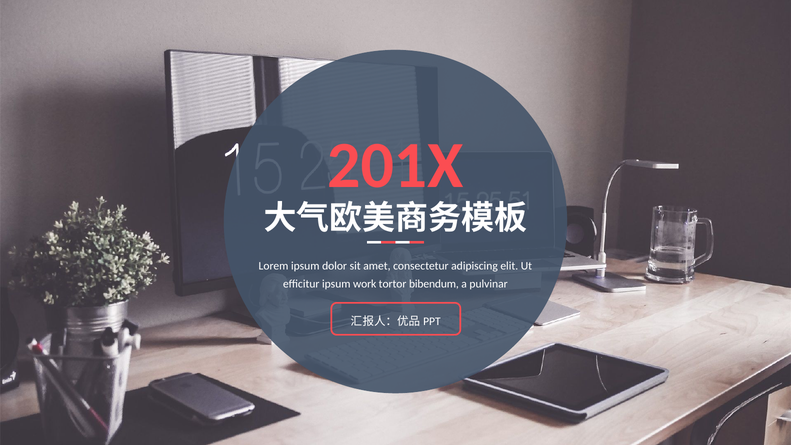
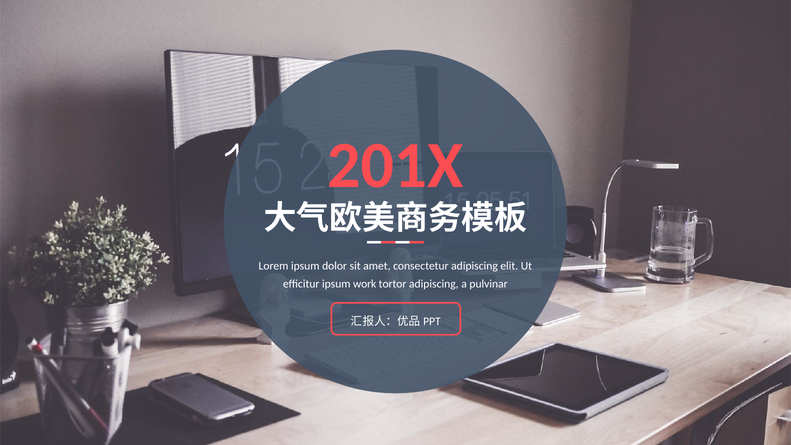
tortor bibendum: bibendum -> adipiscing (434, 284)
